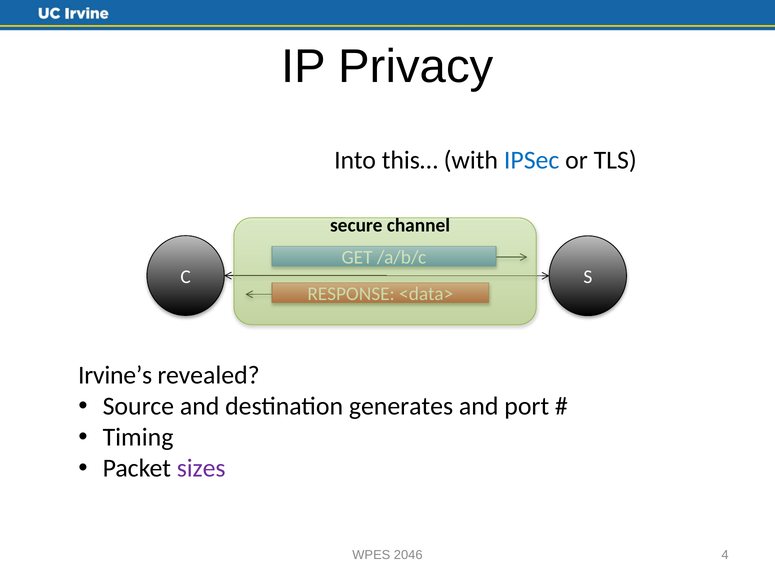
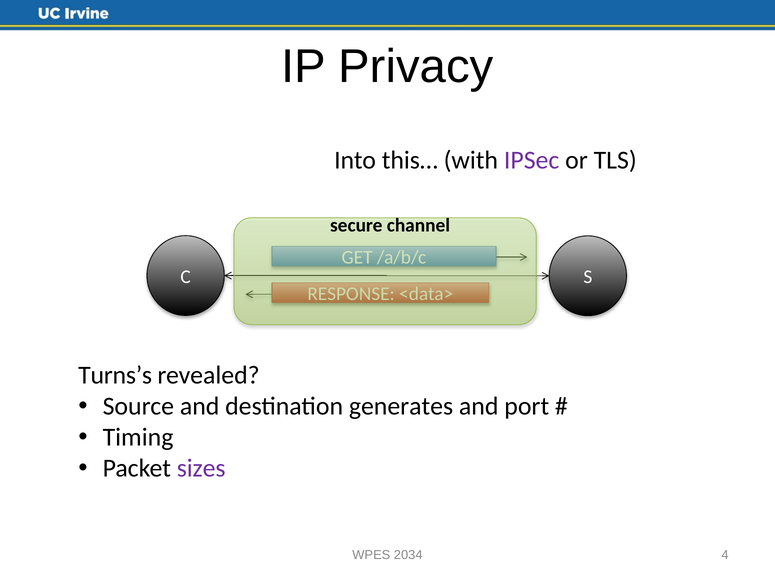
IPSec colour: blue -> purple (532, 160)
Irvine’s: Irvine’s -> Turns’s (115, 376)
2046: 2046 -> 2034 (408, 555)
